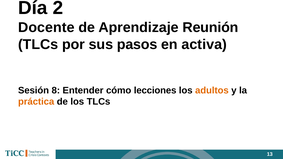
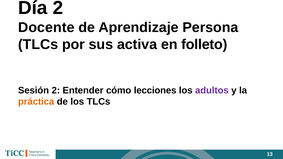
Reunión: Reunión -> Persona (210, 27)
pasos: pasos -> activa (137, 44)
activa: activa -> folleto (204, 44)
Sesión 8: 8 -> 2 (56, 90)
adultos colour: orange -> purple (212, 90)
